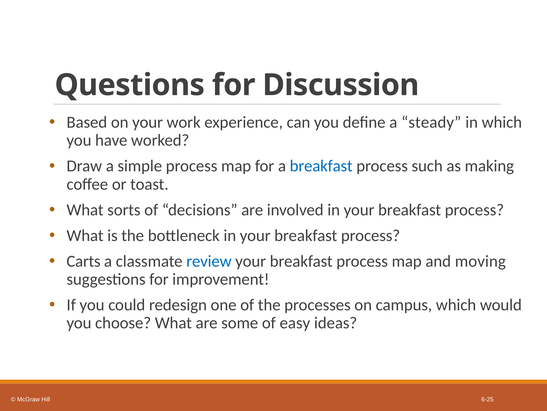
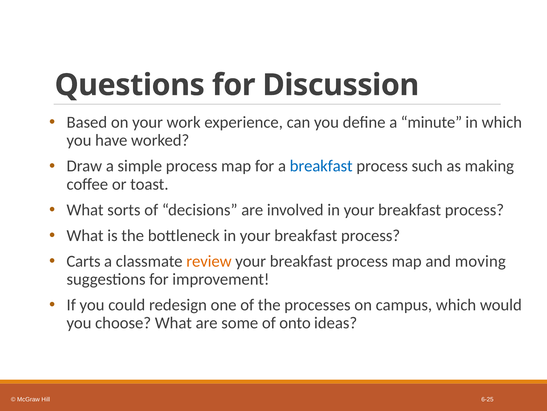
steady: steady -> minute (431, 122)
review colour: blue -> orange (209, 261)
easy: easy -> onto (295, 323)
